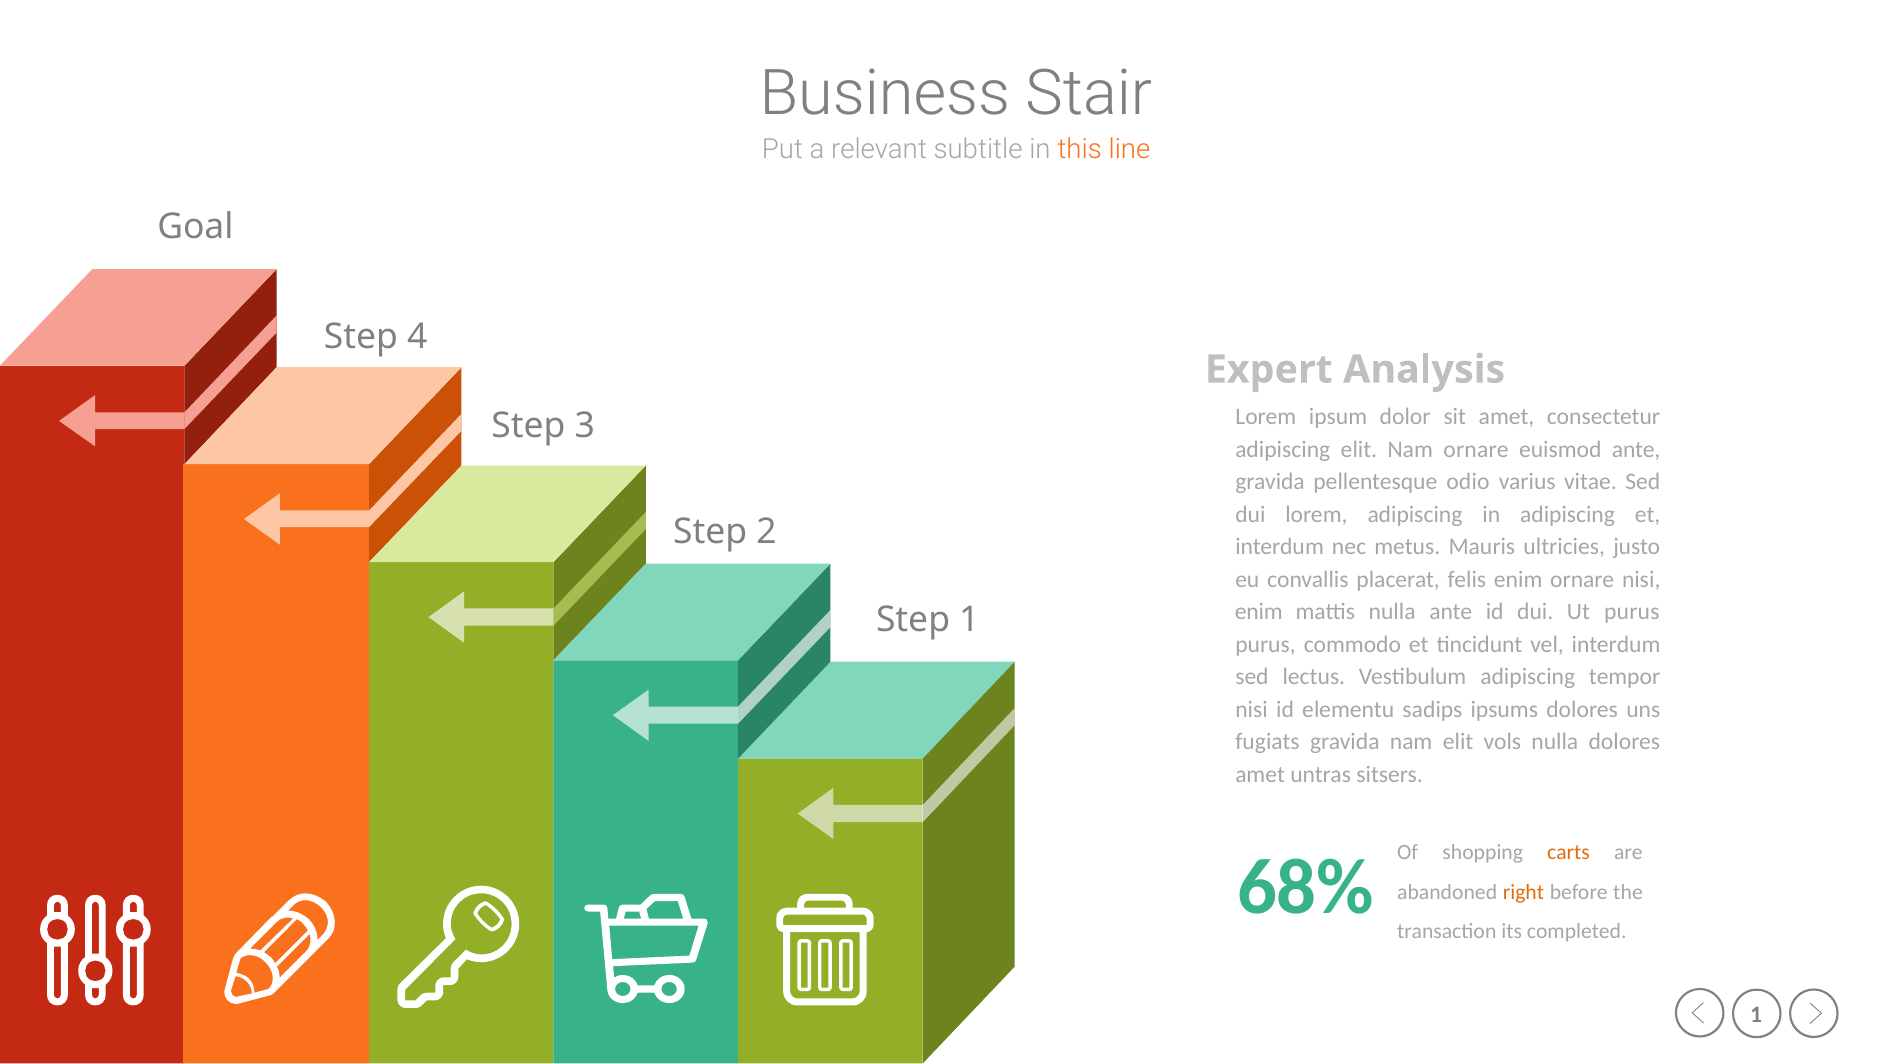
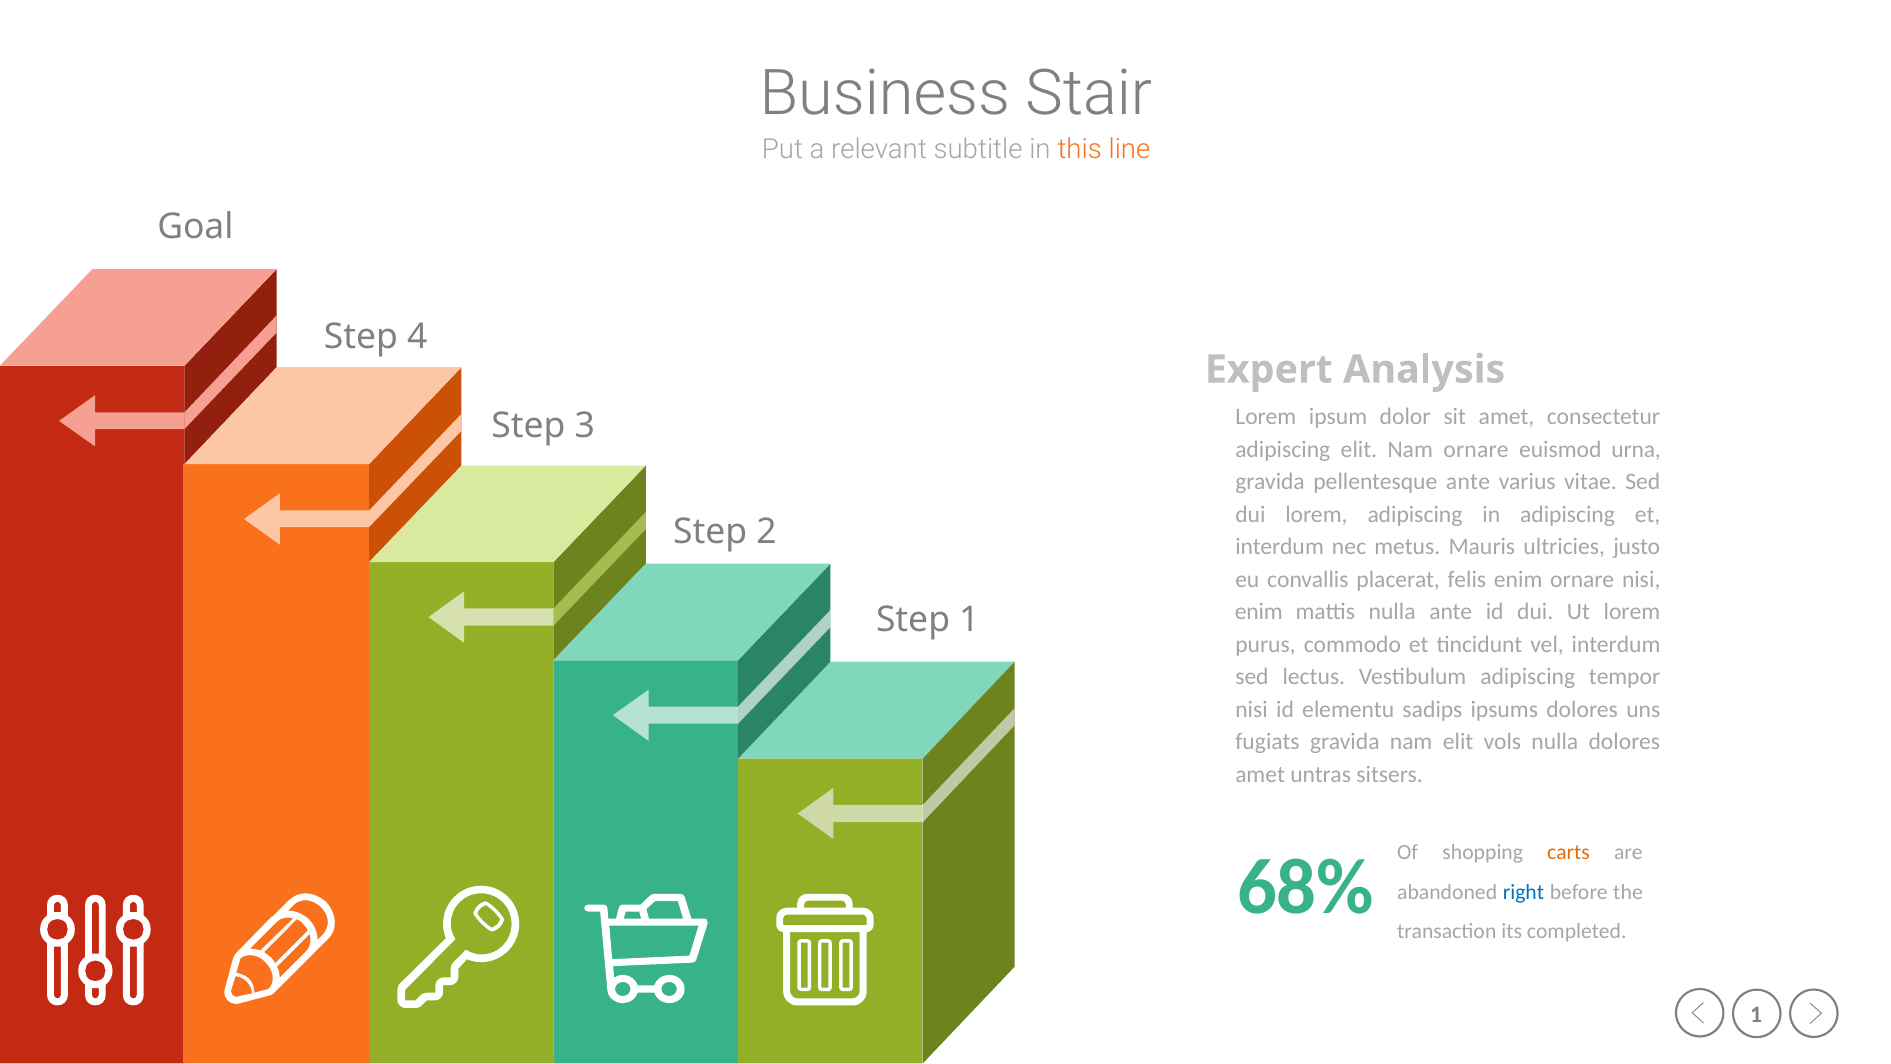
euismod ante: ante -> urna (1636, 450)
pellentesque odio: odio -> ante (1468, 482)
Ut purus: purus -> lorem (1632, 612)
right colour: orange -> blue (1523, 892)
